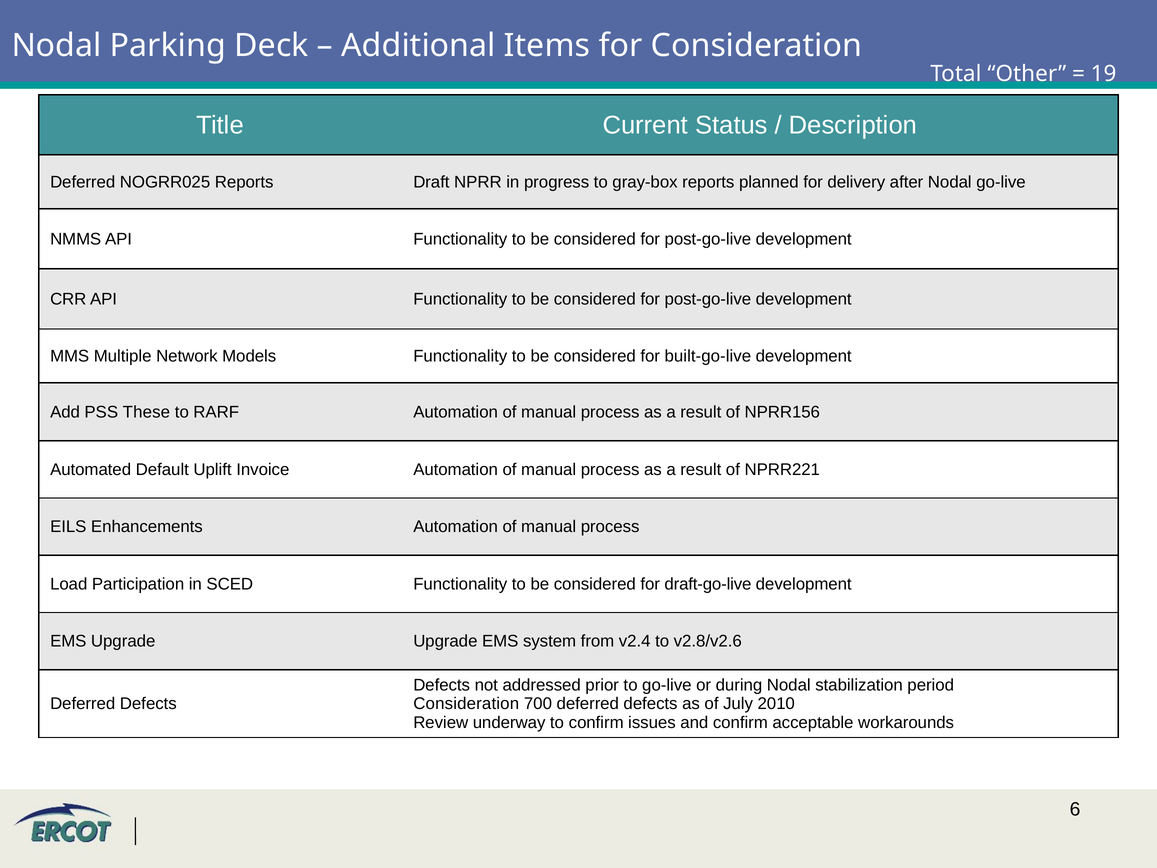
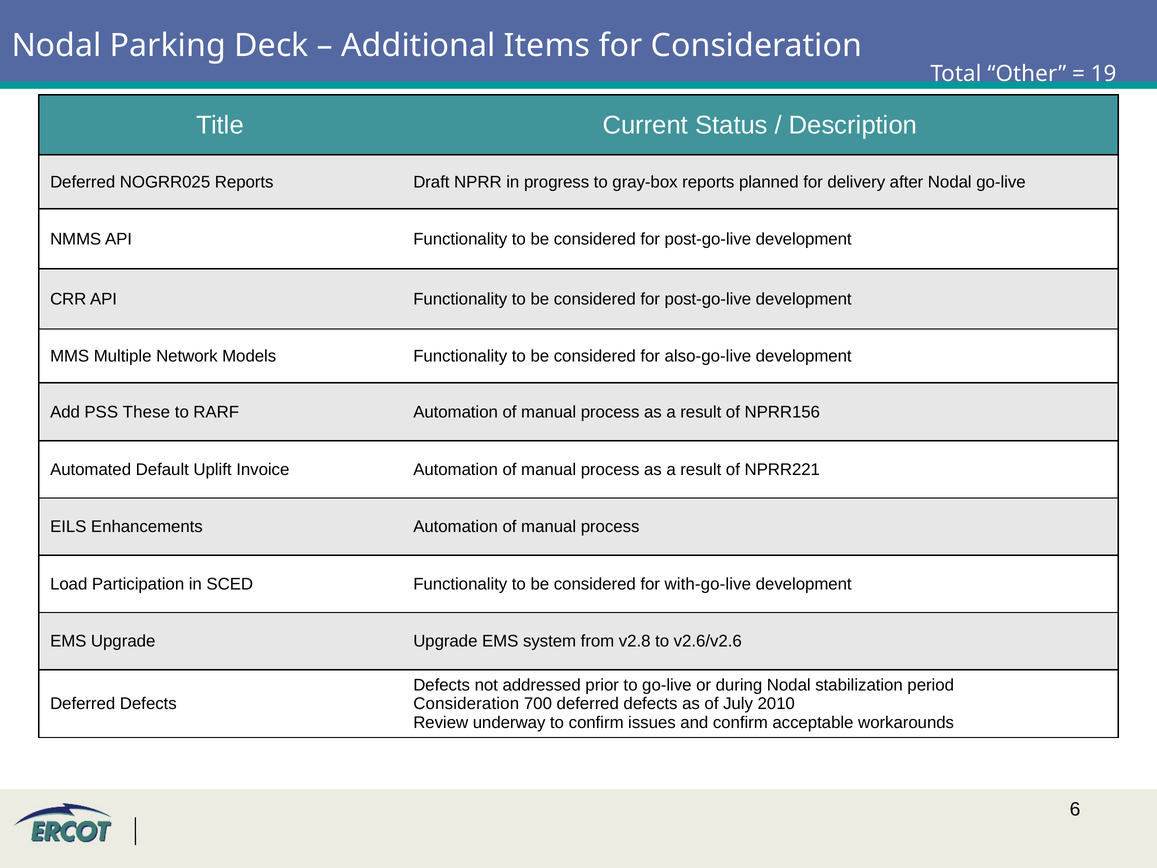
built-go-live: built-go-live -> also-go-live (708, 356)
draft-go-live: draft-go-live -> with-go-live (708, 584)
v2.4: v2.4 -> v2.8 (635, 641)
v2.8/v2.6: v2.8/v2.6 -> v2.6/v2.6 (708, 641)
